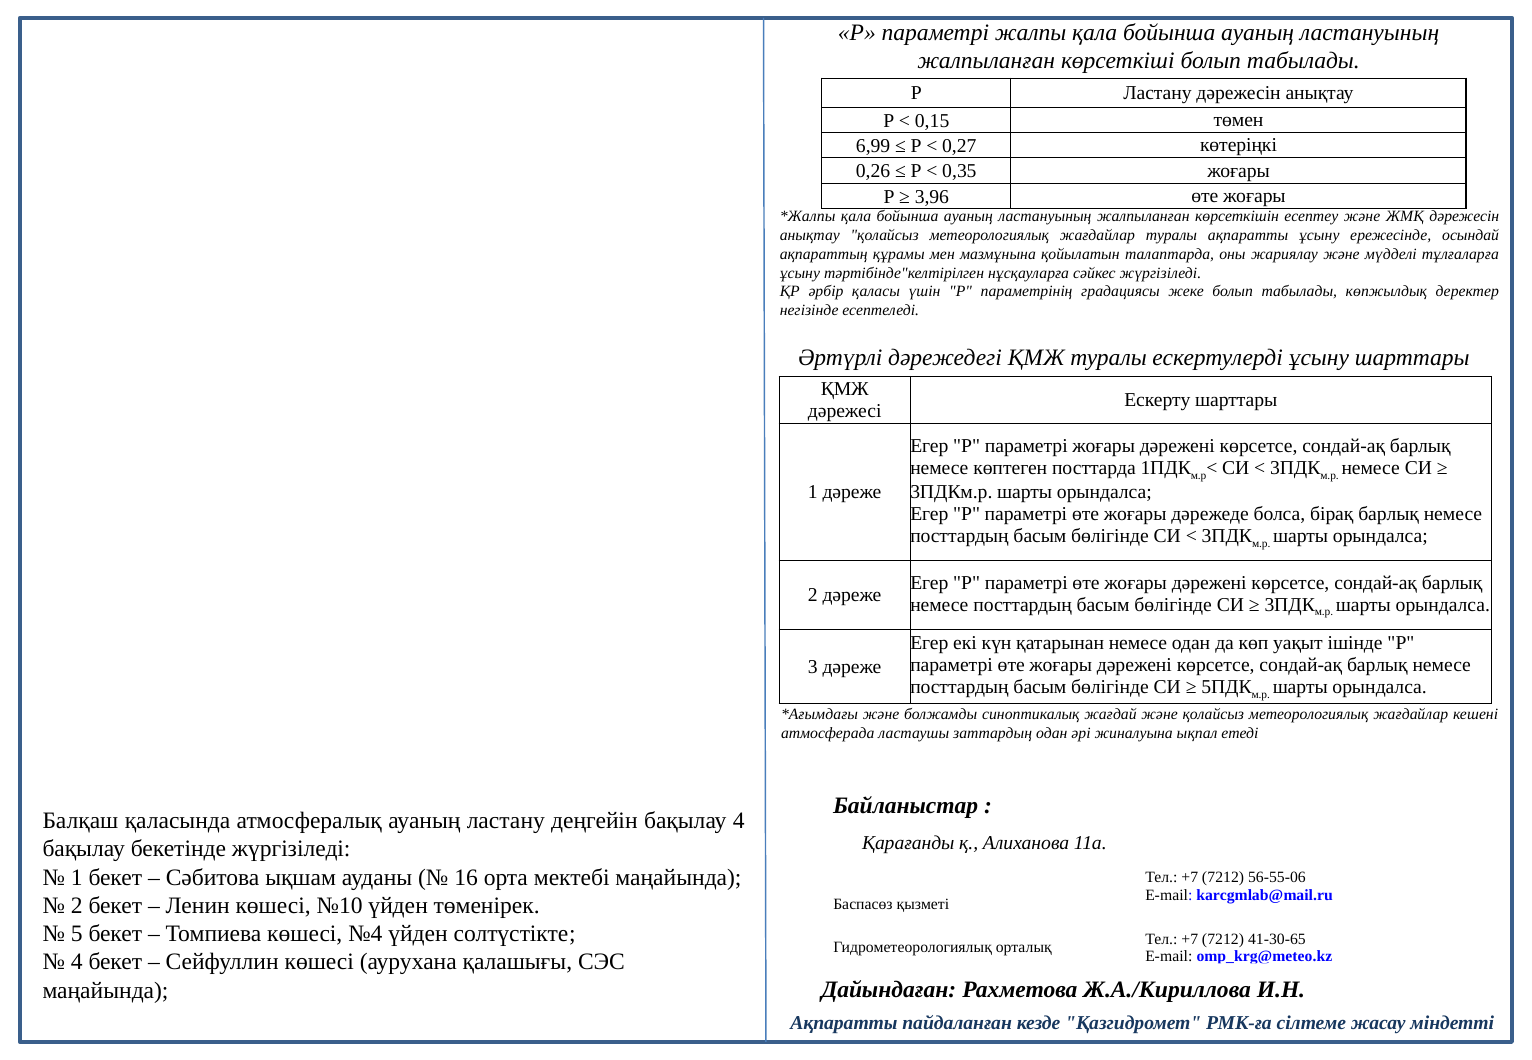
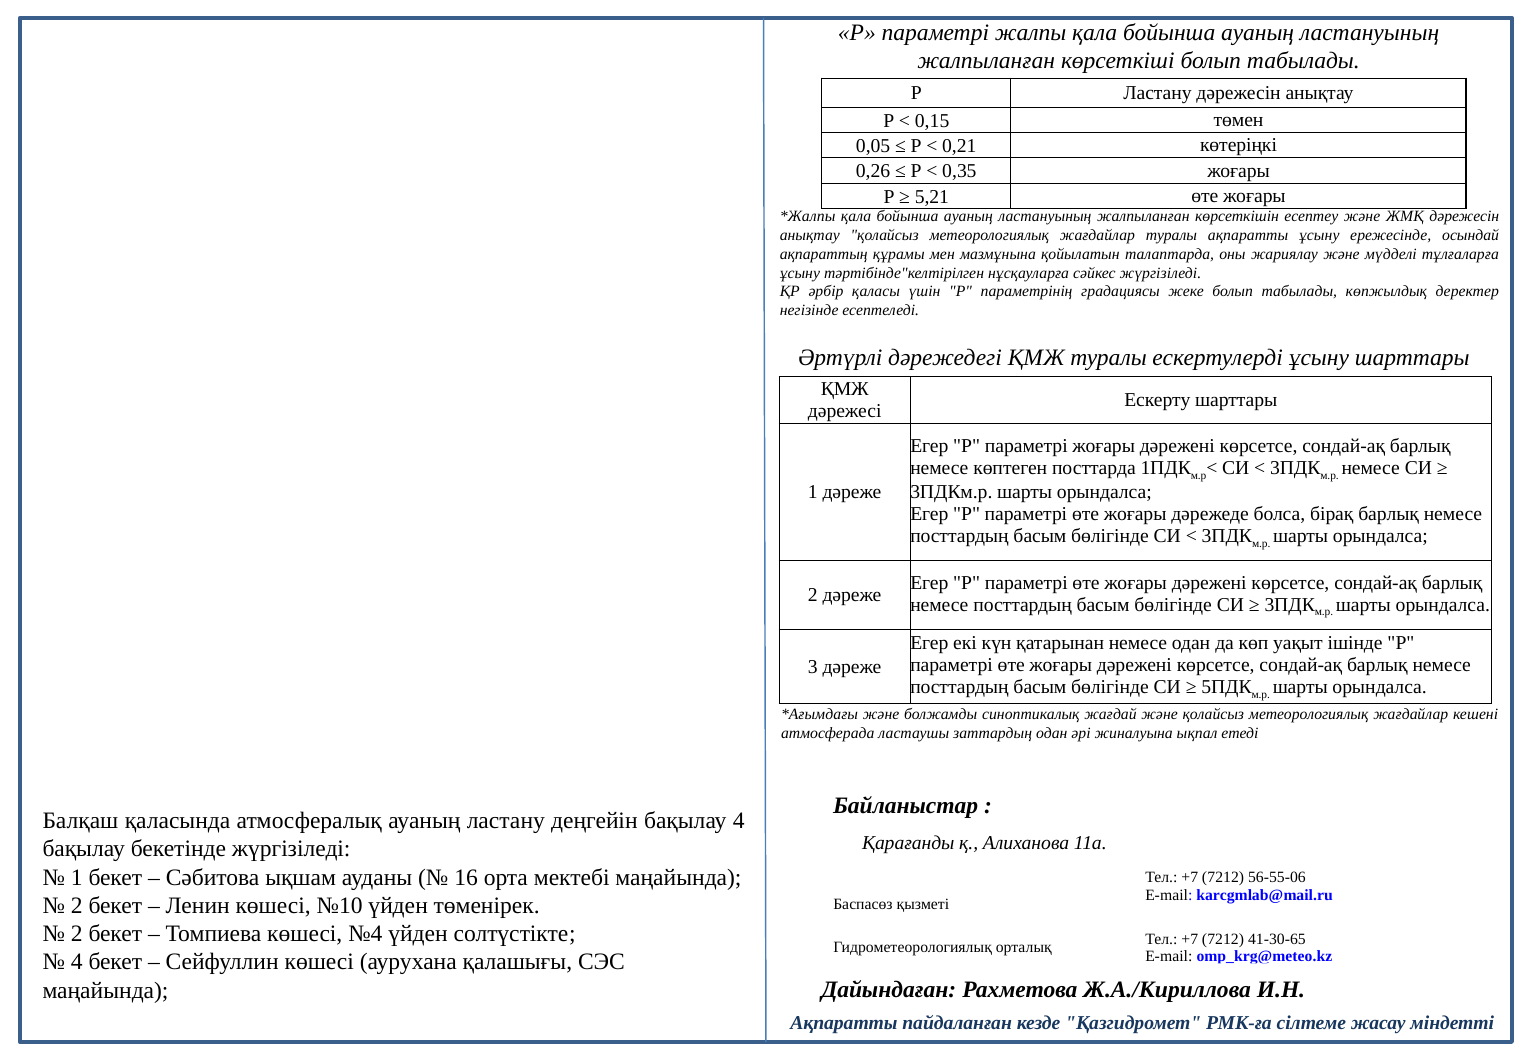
6,99: 6,99 -> 0,05 (873, 146)
0,27: 0,27 -> 0,21 (959, 146)
3,96: 3,96 -> 5,21 (932, 197)
5: 5 -> 2 (77, 934)
